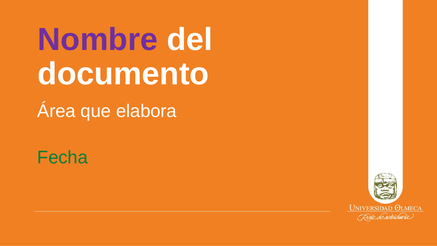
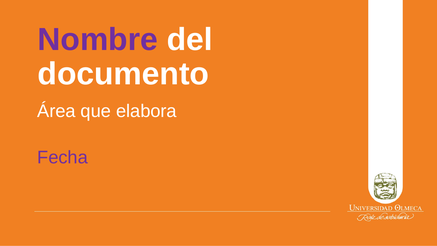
Fecha colour: green -> purple (63, 158)
